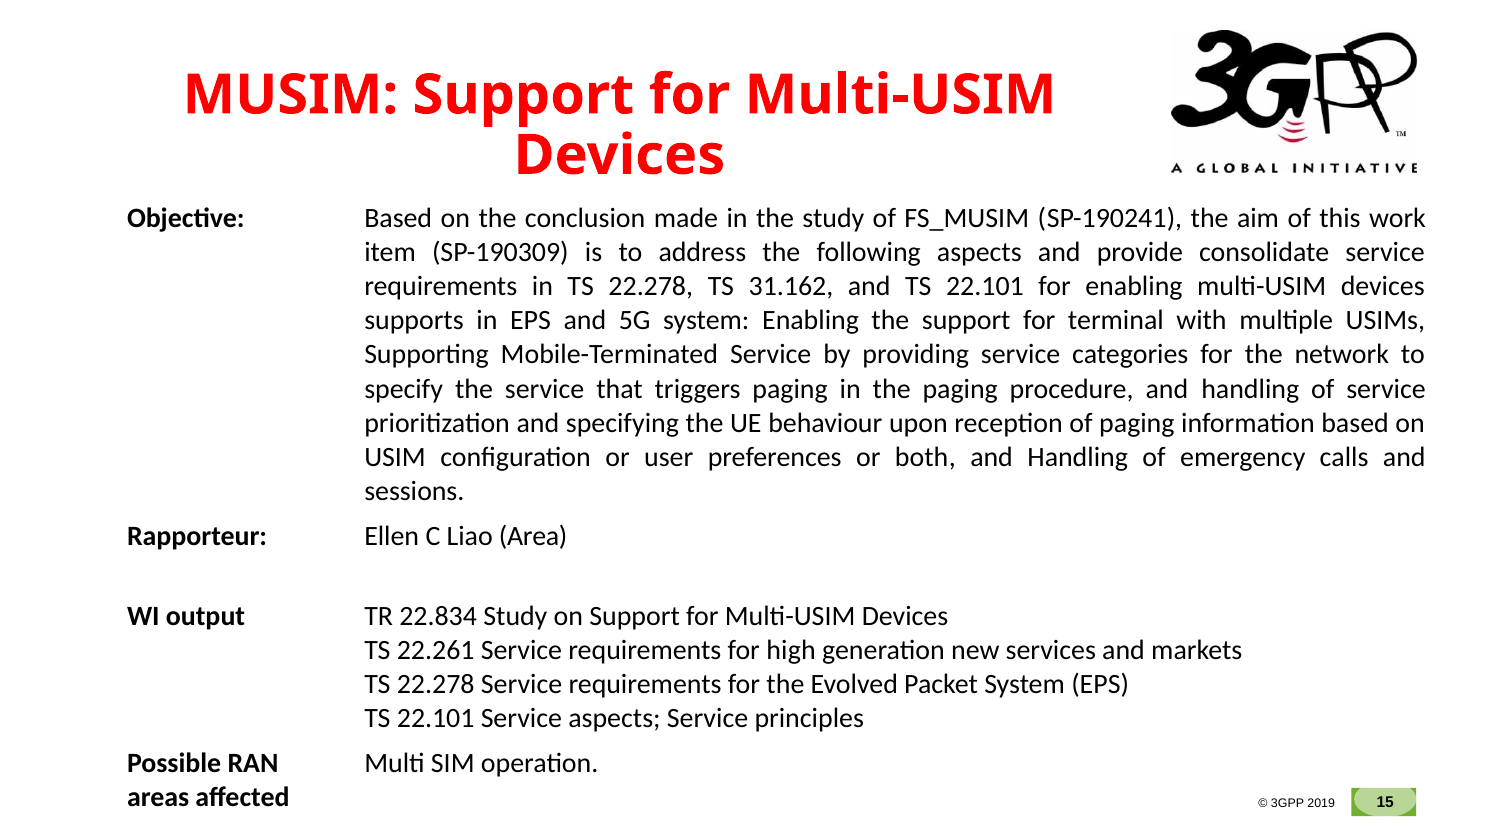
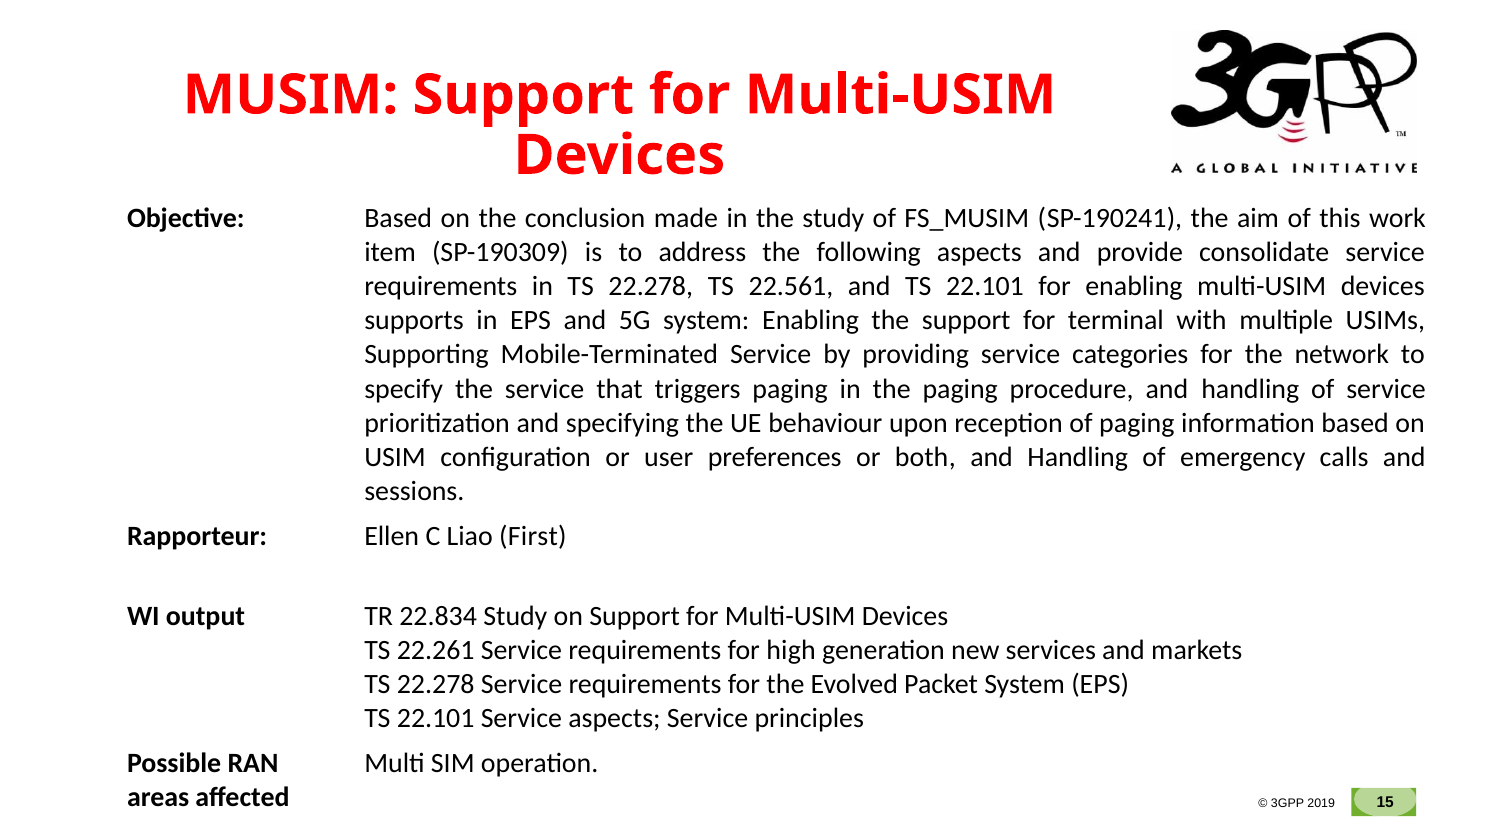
31.162: 31.162 -> 22.561 (791, 286)
Area: Area -> First (533, 536)
